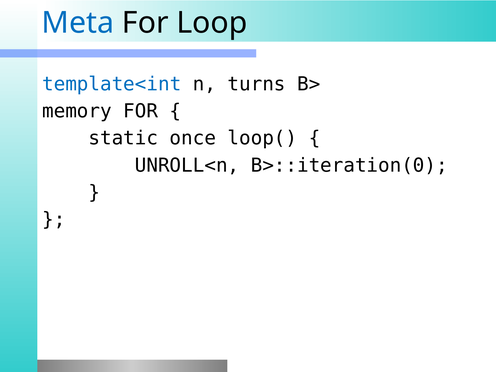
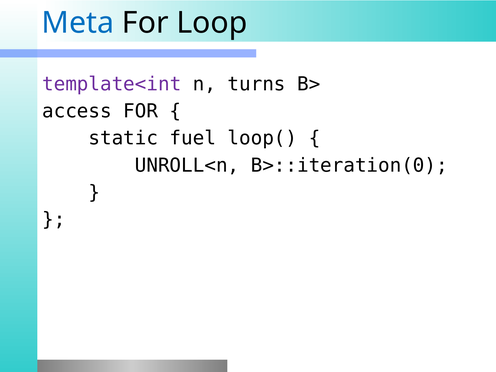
template<int colour: blue -> purple (112, 84)
memory: memory -> access (77, 111)
once: once -> fuel (193, 138)
